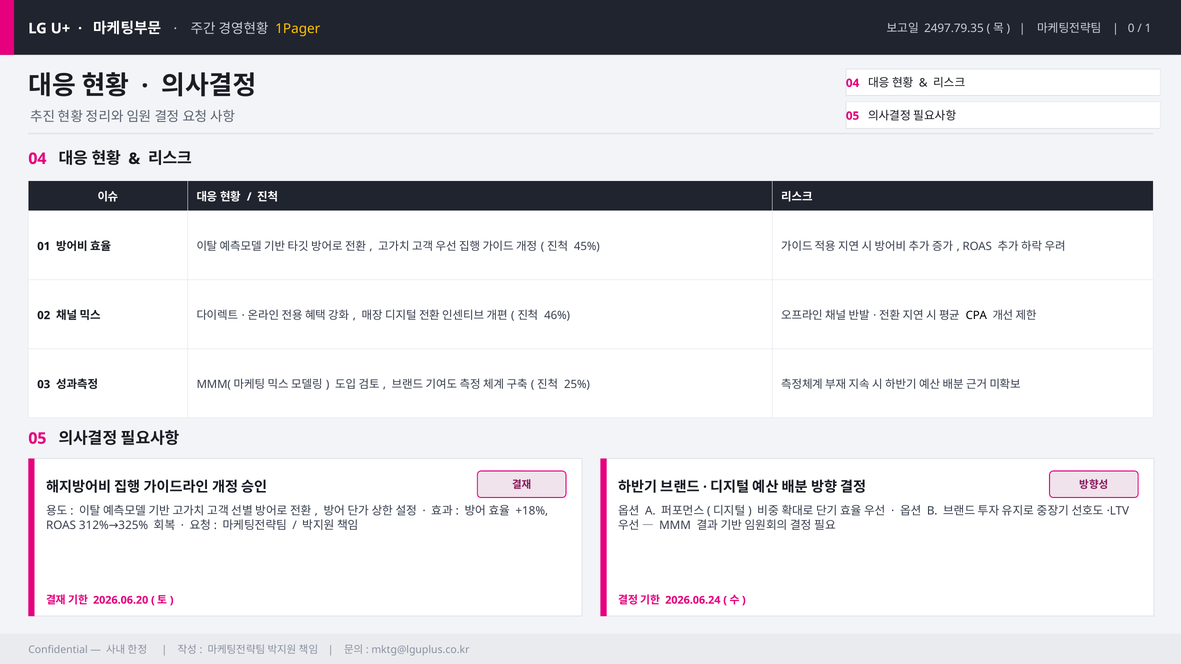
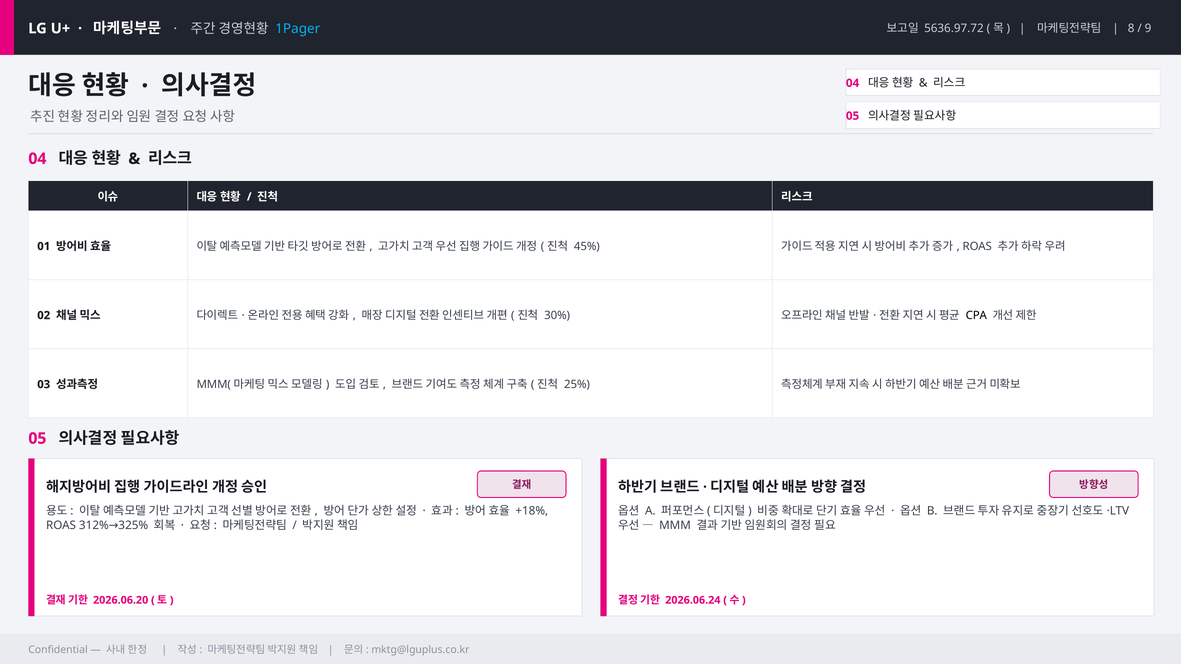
1Pager colour: yellow -> light blue (298, 29)
2497.79.35: 2497.79.35 -> 5636.97.72 (954, 28)
0: 0 -> 8 (1131, 28)
1: 1 -> 9 (1148, 28)
46%: 46% -> 30% (557, 316)
